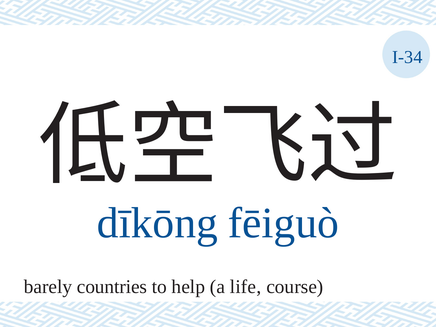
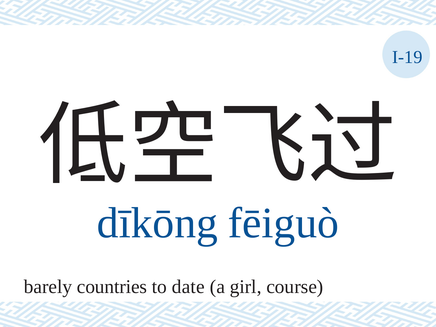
I-34: I-34 -> I-19 (407, 57)
help: help -> date (188, 287)
life: life -> girl (246, 287)
